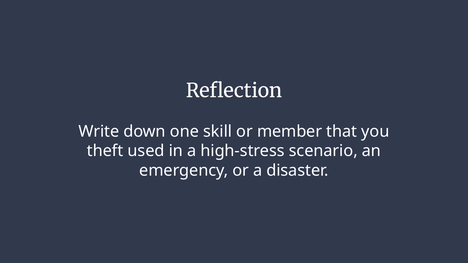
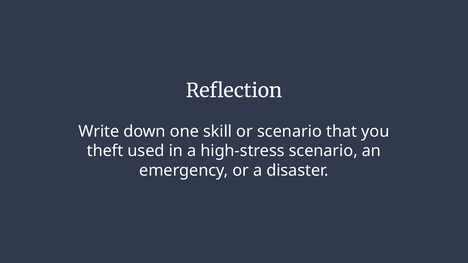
or member: member -> scenario (290, 132)
